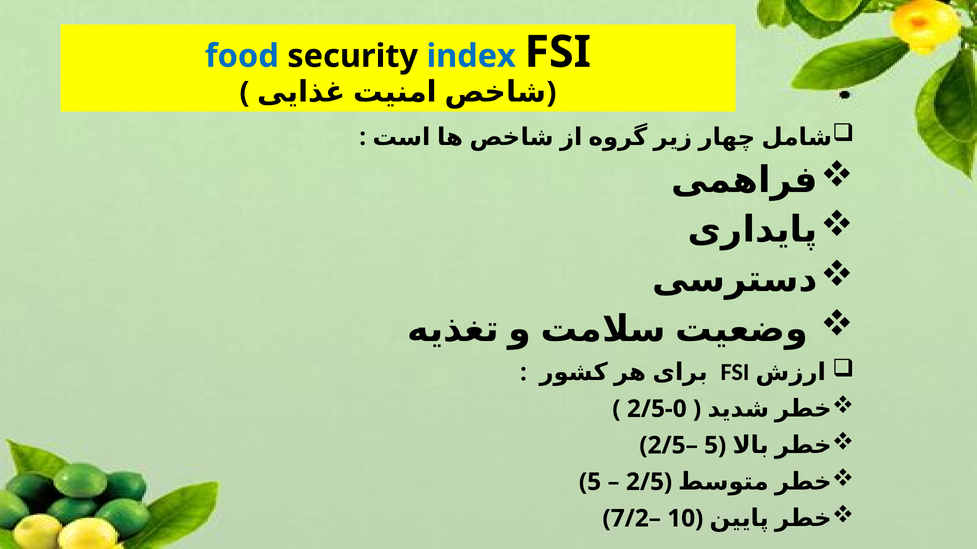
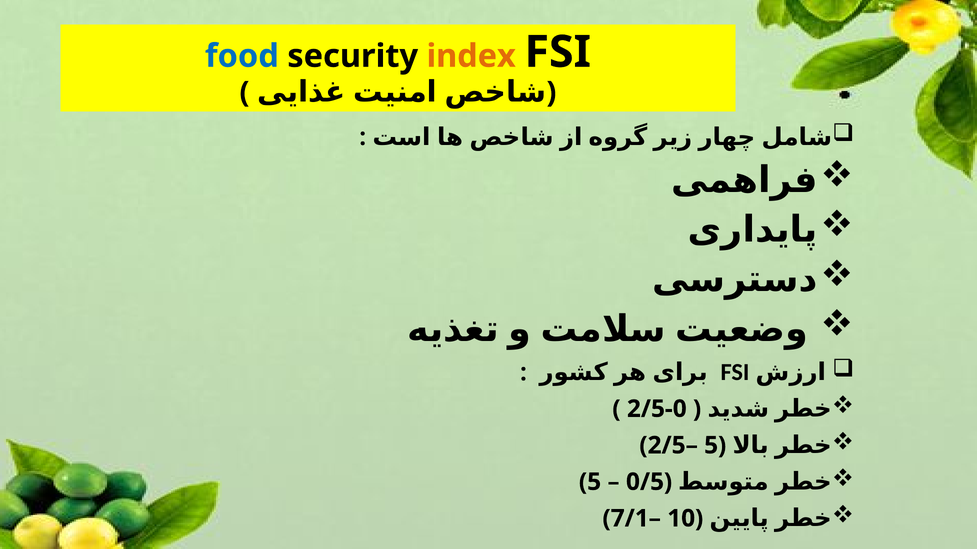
index colour: blue -> orange (471, 56)
2/5: 2/5 -> 0/5 (645, 482)
7/2: 7/2 -> 7/1 (630, 519)
